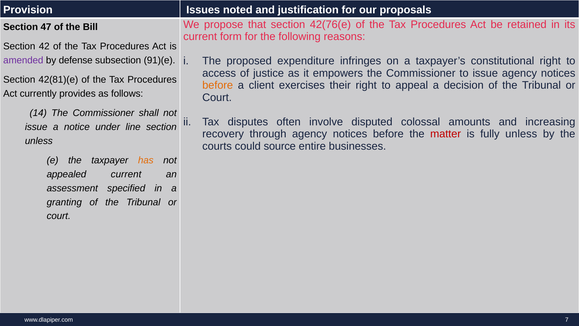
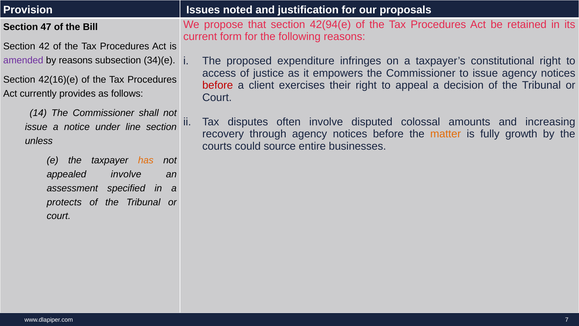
42(76(e: 42(76(e -> 42(94(e (330, 25)
by defense: defense -> reasons (76, 60)
91)(e: 91)(e -> 34)(e (160, 60)
42(81)(e: 42(81)(e -> 42(16)(e (58, 80)
before colour: orange -> red (218, 85)
matter colour: red -> orange (446, 134)
fully unless: unless -> growth (521, 134)
appealed current: current -> involve (126, 174)
granting: granting -> protects (64, 202)
